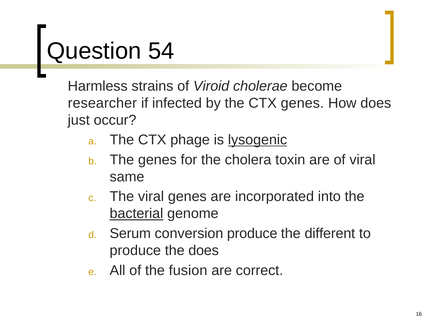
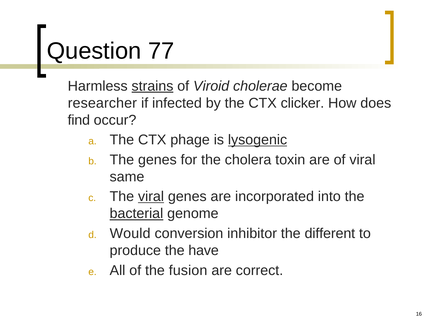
54: 54 -> 77 (161, 51)
strains underline: none -> present (152, 86)
CTX genes: genes -> clicker (302, 103)
just: just -> find (79, 120)
viral underline: none -> present (151, 197)
Serum: Serum -> Would (130, 234)
conversion produce: produce -> inhibitor (252, 234)
the does: does -> have (204, 251)
